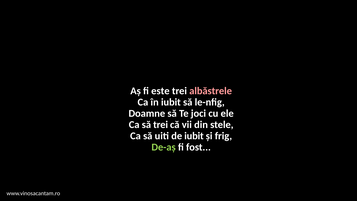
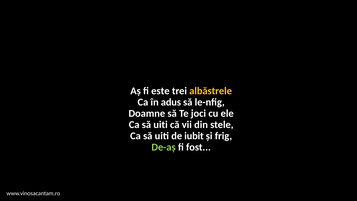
albăstrele colour: pink -> yellow (211, 91)
în iubit: iubit -> adus (171, 102)
trei: trei -> uiti (161, 125)
